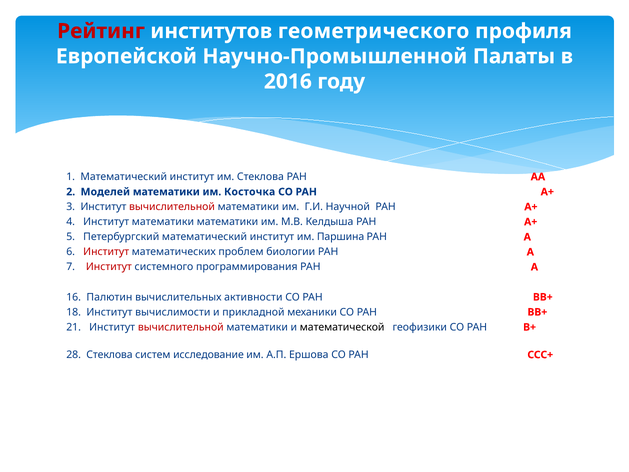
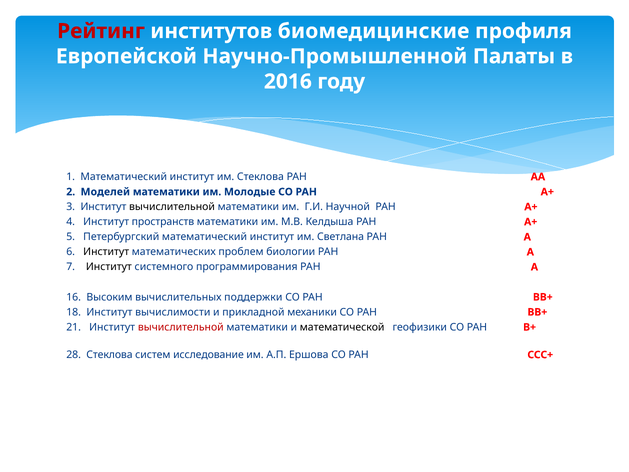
геометрического: геометрического -> биомедицинские (374, 31)
Косточка: Косточка -> Молодые (250, 192)
вычислительной colour: red -> black (172, 207)
Институт математики: математики -> пространств (163, 222)
Паршина: Паршина -> Светлана (341, 237)
Институт colour: red -> black (106, 252)
Институт colour: red -> black (109, 267)
Палютин: Палютин -> Высоким (109, 297)
активности: активности -> поддержки (253, 297)
